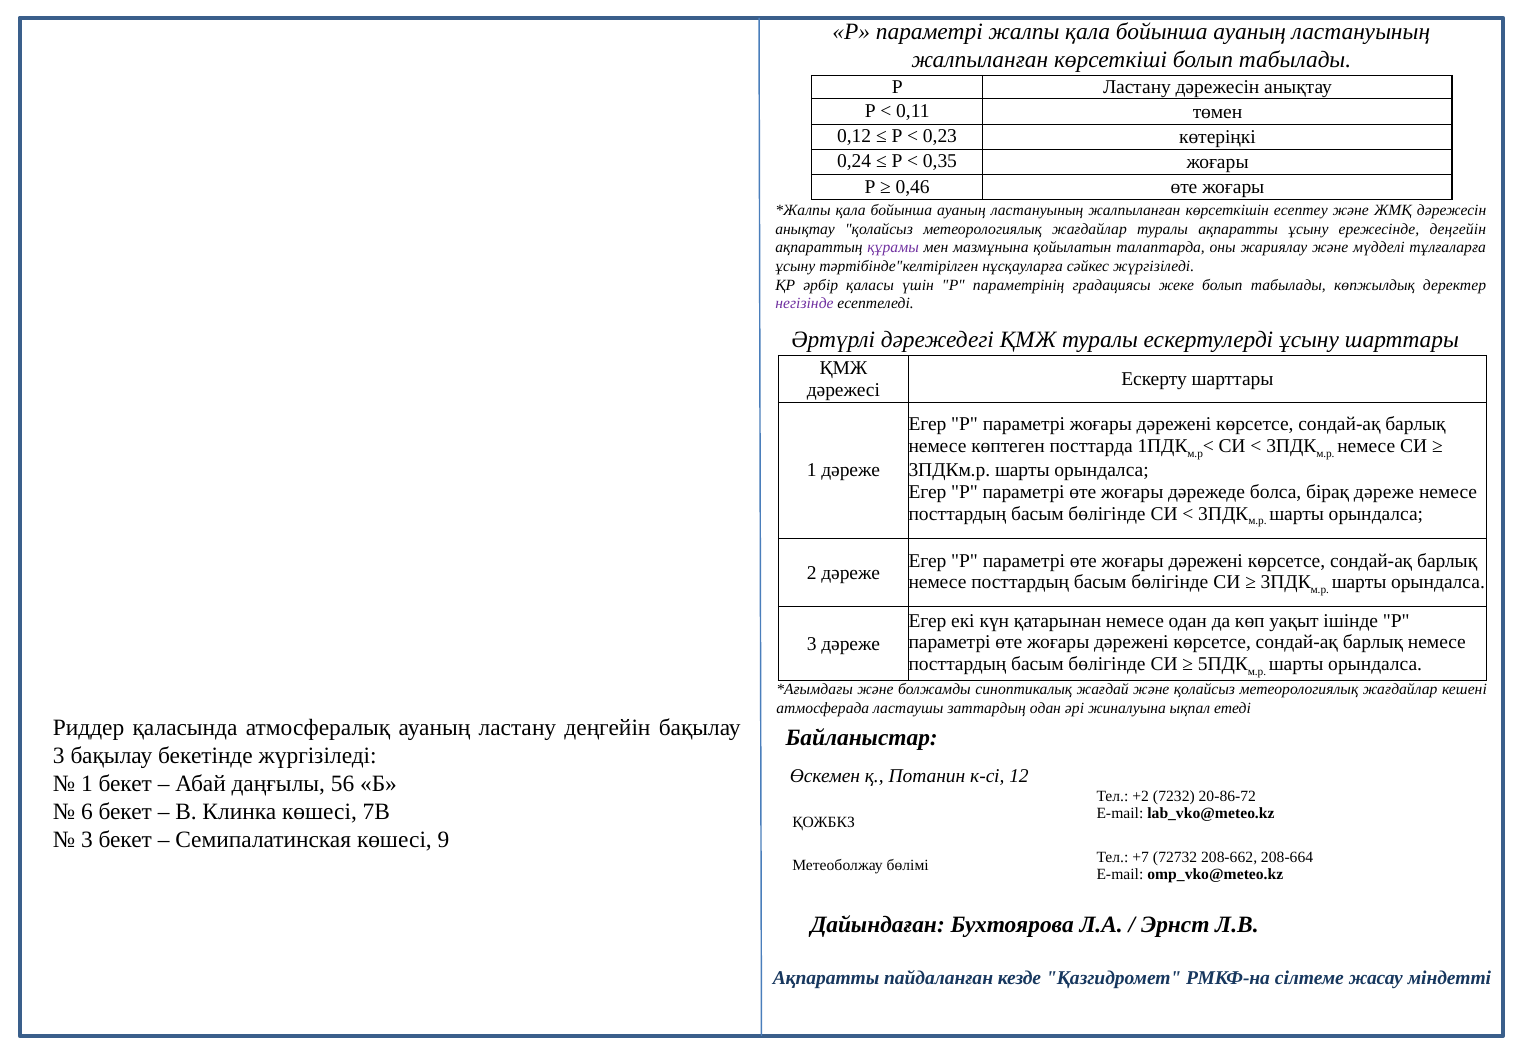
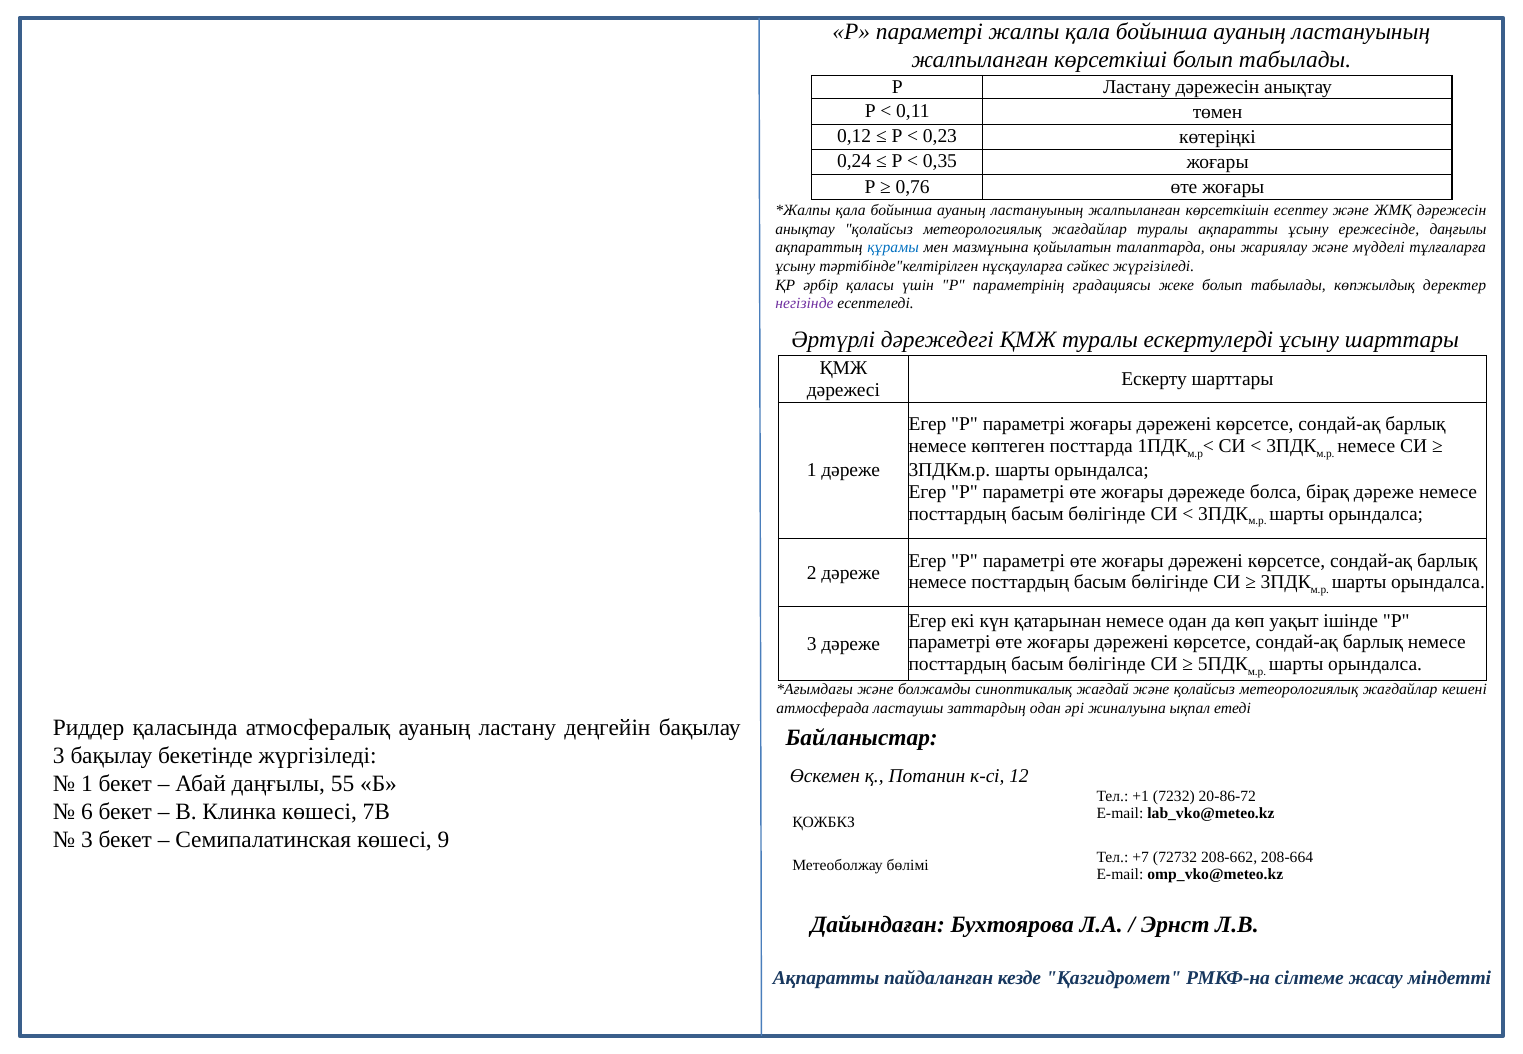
0,46: 0,46 -> 0,76 (913, 187)
ережесінде деңгейін: деңгейін -> даңғылы (1458, 229)
құрамы colour: purple -> blue (893, 248)
56: 56 -> 55 (343, 784)
+2: +2 -> +1 (1141, 796)
